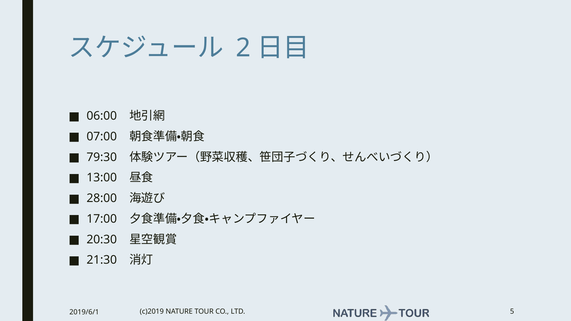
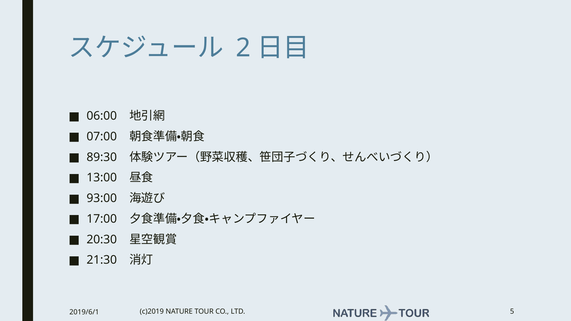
79:30: 79:30 -> 89:30 (102, 157)
28:00: 28:00 -> 93:00 (102, 198)
